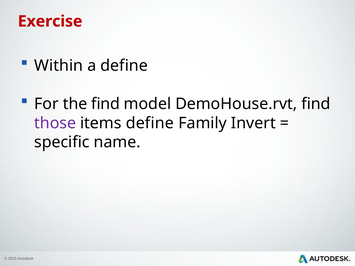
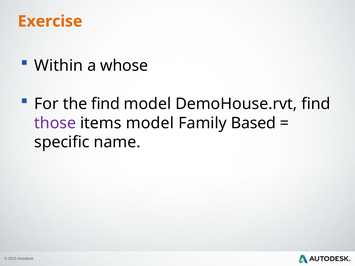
Exercise colour: red -> orange (50, 21)
a define: define -> whose (124, 66)
items define: define -> model (150, 123)
Invert: Invert -> Based (253, 123)
